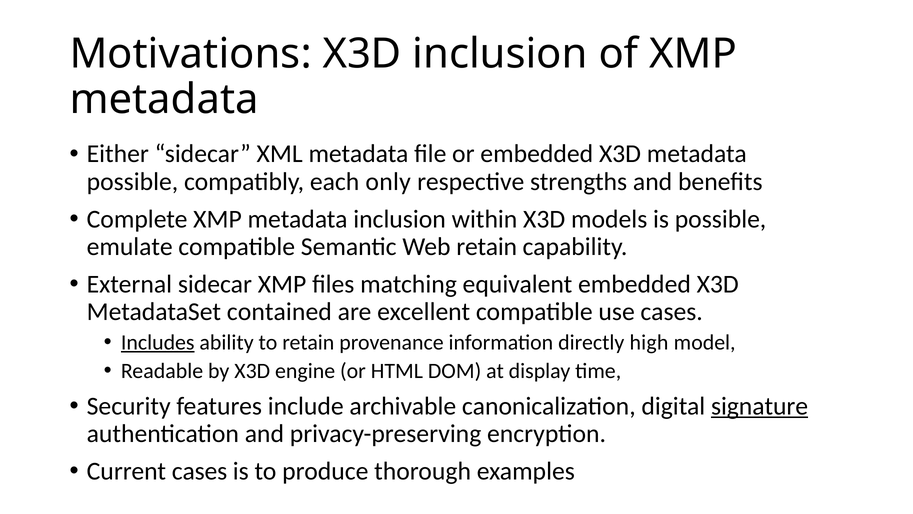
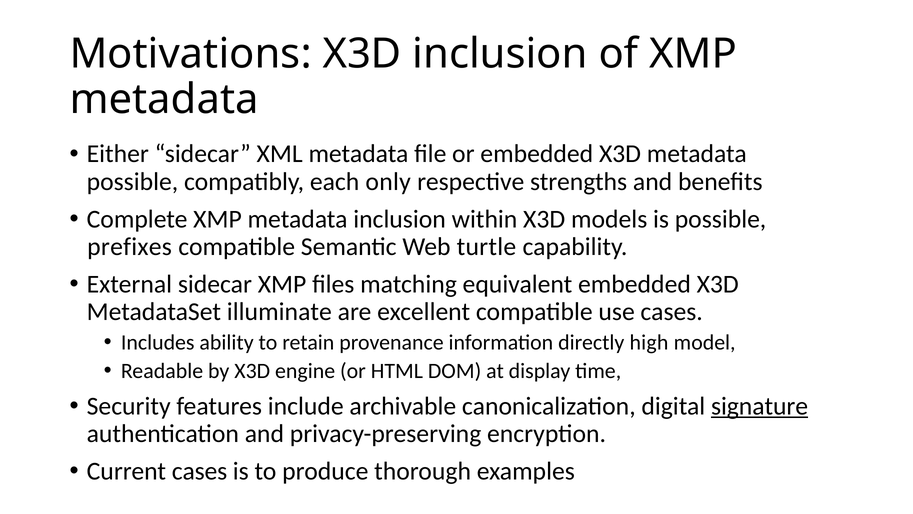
emulate: emulate -> prefixes (130, 247)
Web retain: retain -> turtle (486, 247)
contained: contained -> illuminate (279, 312)
Includes underline: present -> none (158, 342)
